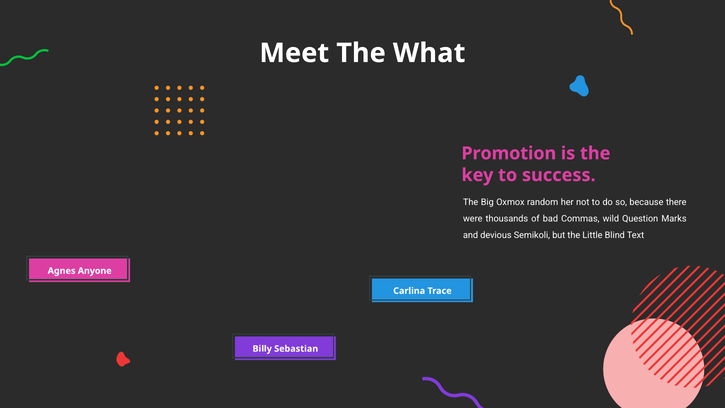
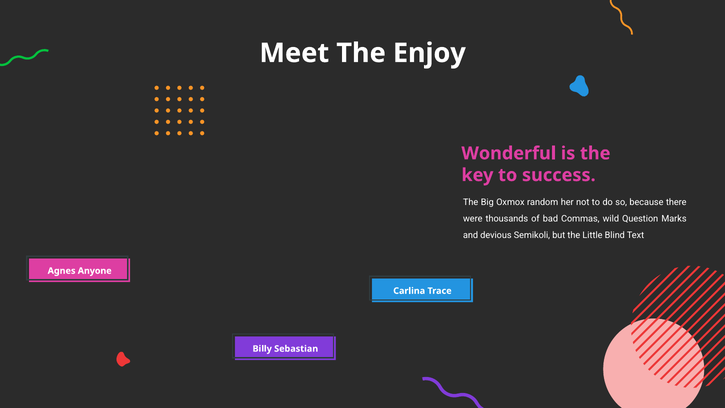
What: What -> Enjoy (429, 53)
Promotion: Promotion -> Wonderful (509, 153)
